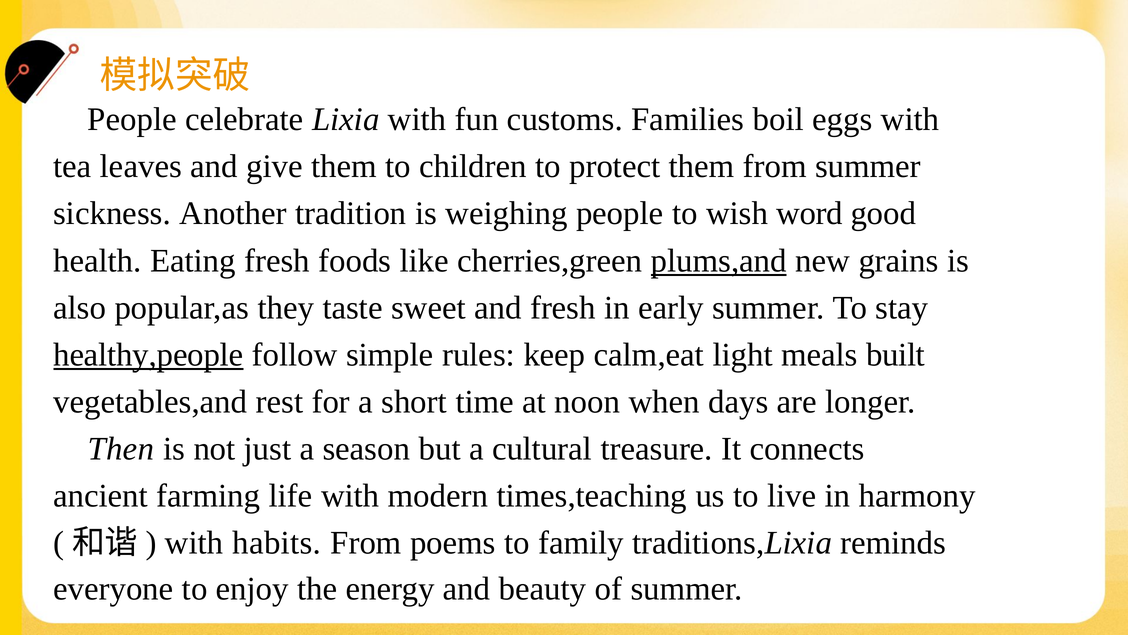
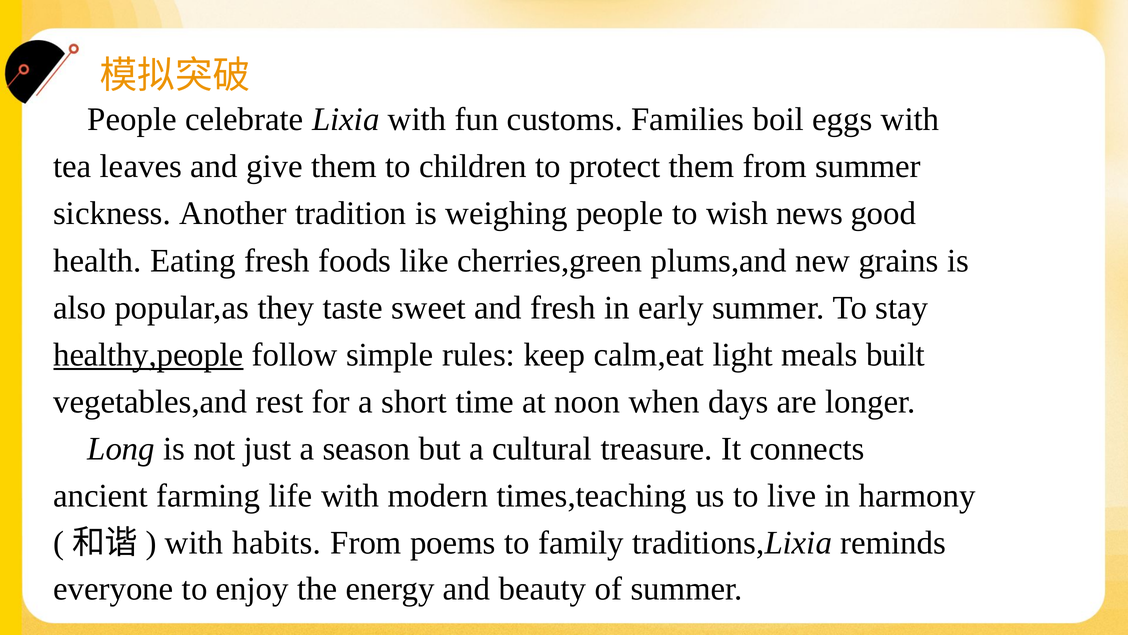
word: word -> news (810, 213)
plums,and underline: present -> none (719, 260)
Then: Then -> Long (121, 448)
